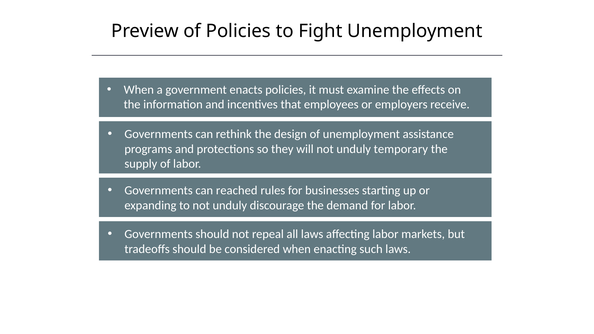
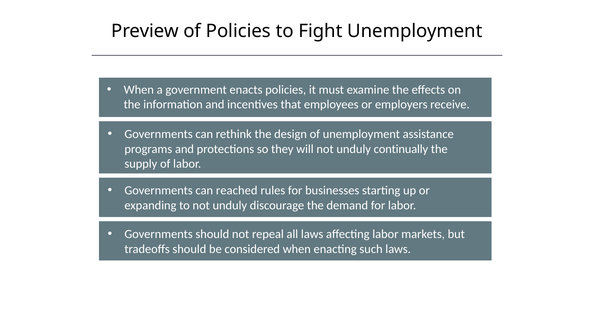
temporary: temporary -> continually (401, 149)
